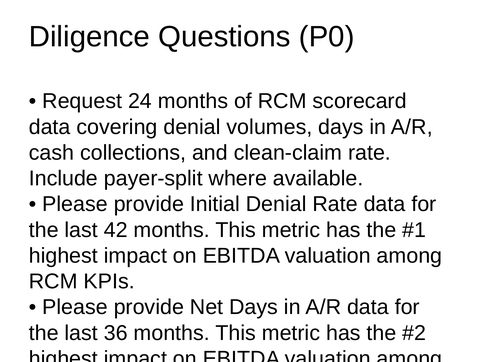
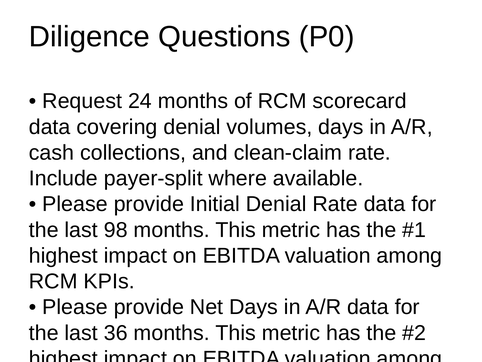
42: 42 -> 98 (116, 230)
